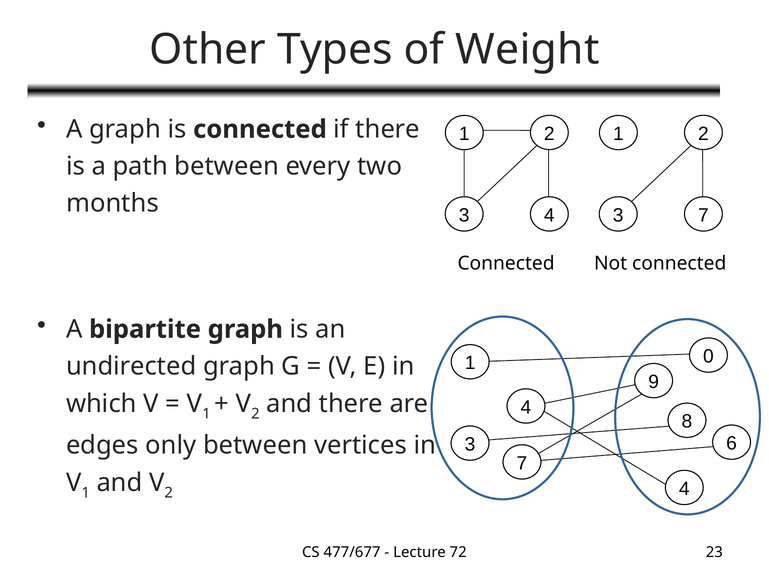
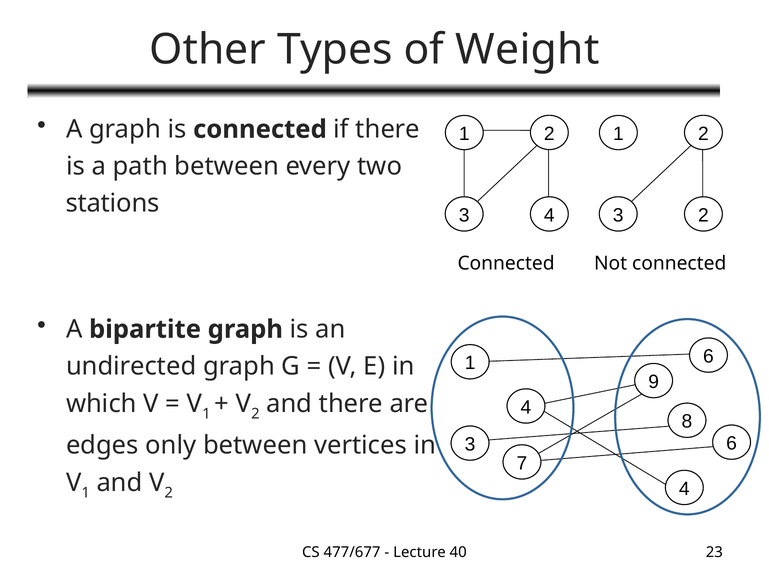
months: months -> stations (113, 203)
3 7: 7 -> 2 (703, 215)
1 0: 0 -> 6 (708, 356)
72: 72 -> 40 (458, 552)
